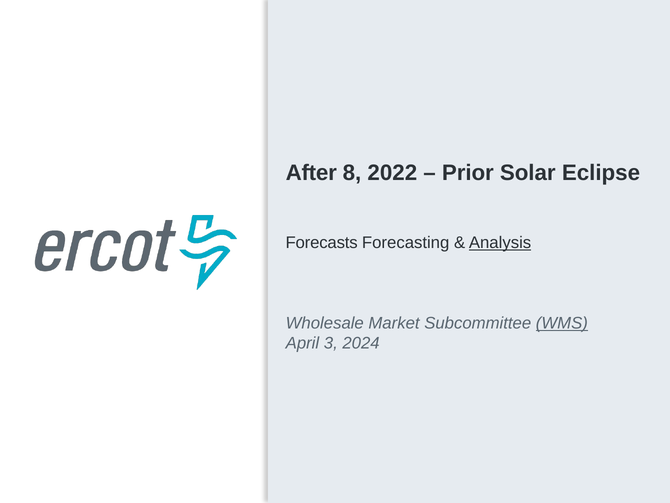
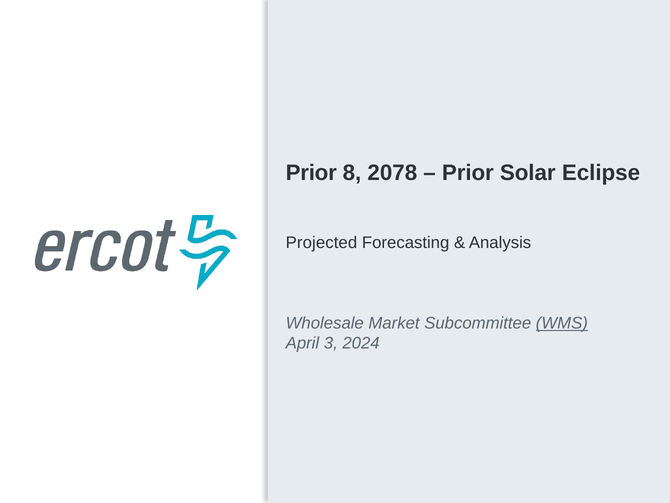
After: After -> Prior (311, 173)
2022: 2022 -> 2078 (392, 173)
Forecasts: Forecasts -> Projected (321, 242)
Analysis underline: present -> none (500, 242)
